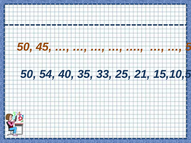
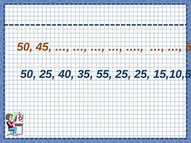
50 54: 54 -> 25 (47, 74)
33: 33 -> 55 (104, 74)
25 21: 21 -> 25 (142, 74)
